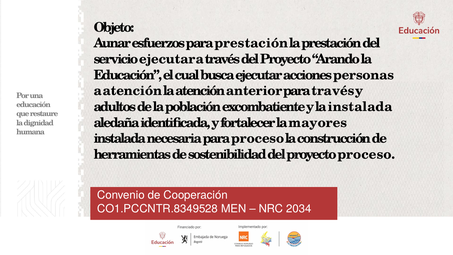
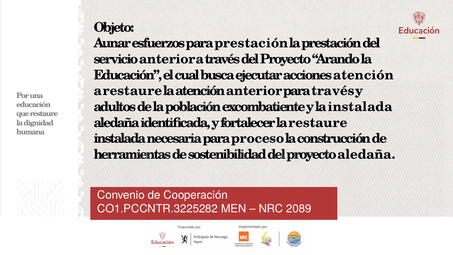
servicio ejecutar: ejecutar -> anterior (167, 59)
acciones personas: personas -> atención (363, 75)
a atención: atención -> restaure (132, 91)
la mayores: mayores -> restaure (318, 123)
proyecto proceso: proceso -> aledaña (366, 154)
CO1.PCCNTR.8349528: CO1.PCCNTR.8349528 -> CO1.PCCNTR.3225282 (158, 209)
2034: 2034 -> 2089 (299, 209)
